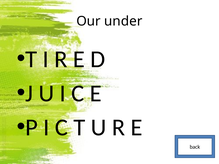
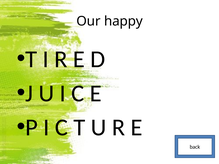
under: under -> happy (123, 21)
